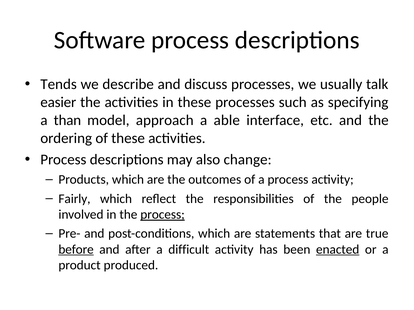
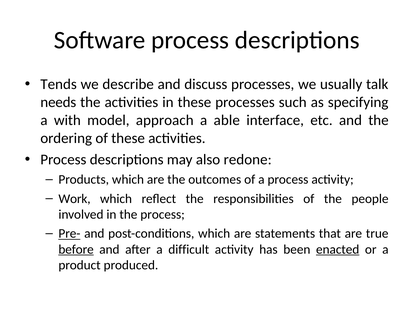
easier: easier -> needs (58, 102)
than: than -> with (67, 120)
change: change -> redone (248, 160)
Fairly: Fairly -> Work (75, 199)
process underline: present -> none (163, 215)
Pre- underline: none -> present (69, 234)
